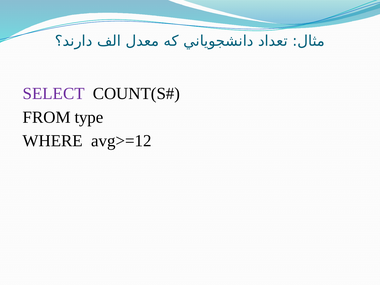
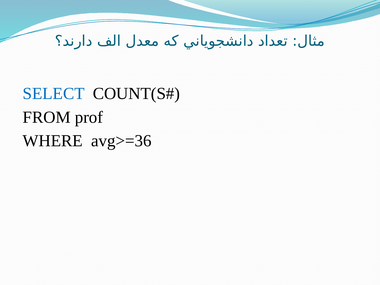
SELECT colour: purple -> blue (54, 94)
type: type -> prof (89, 117)
avg>=12: avg>=12 -> avg>=36 (121, 141)
